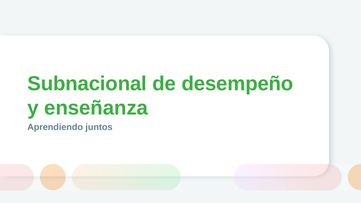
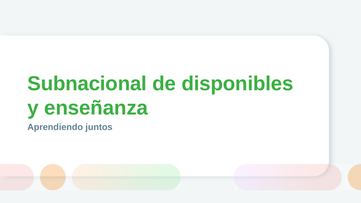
desempeño: desempeño -> disponibles (237, 84)
